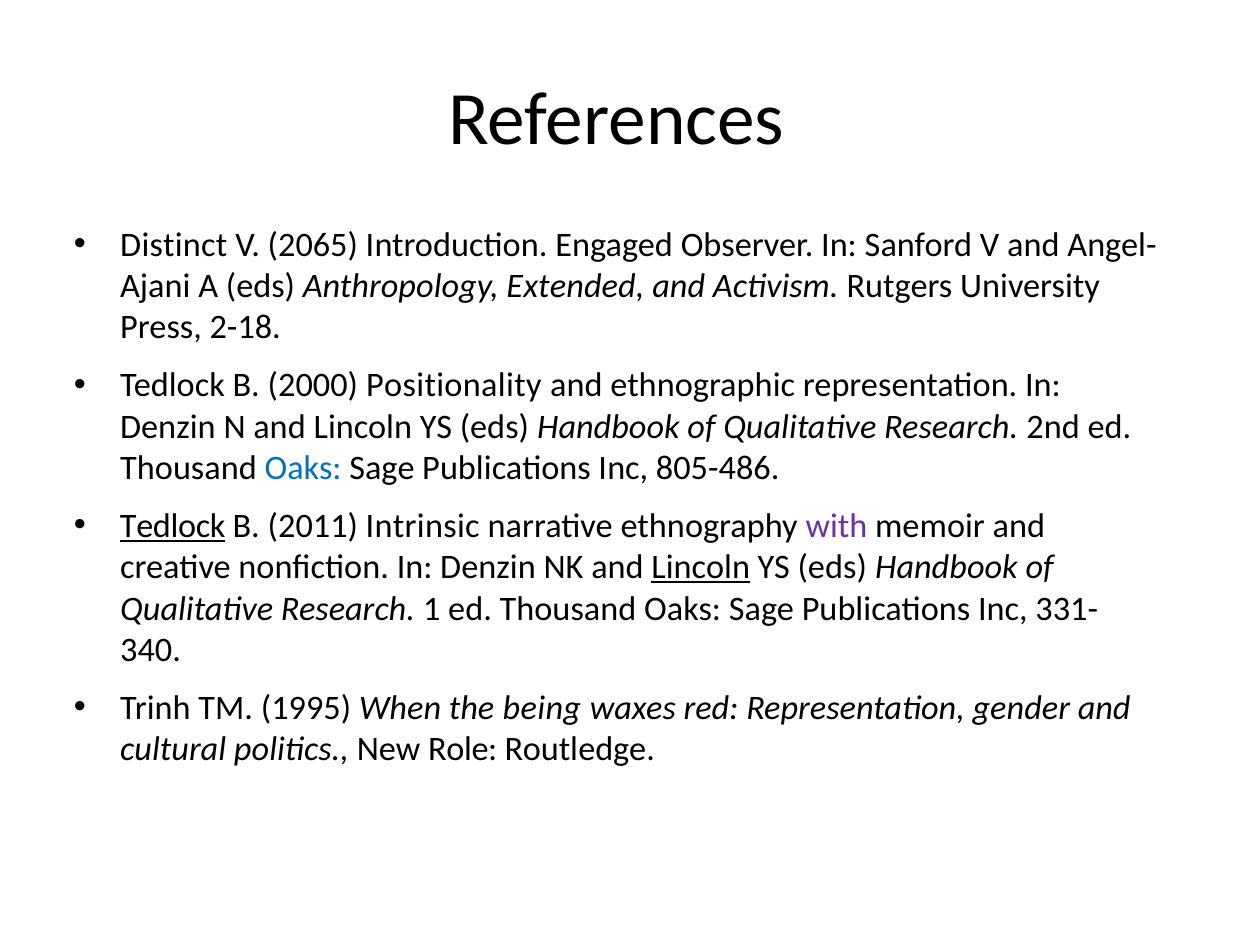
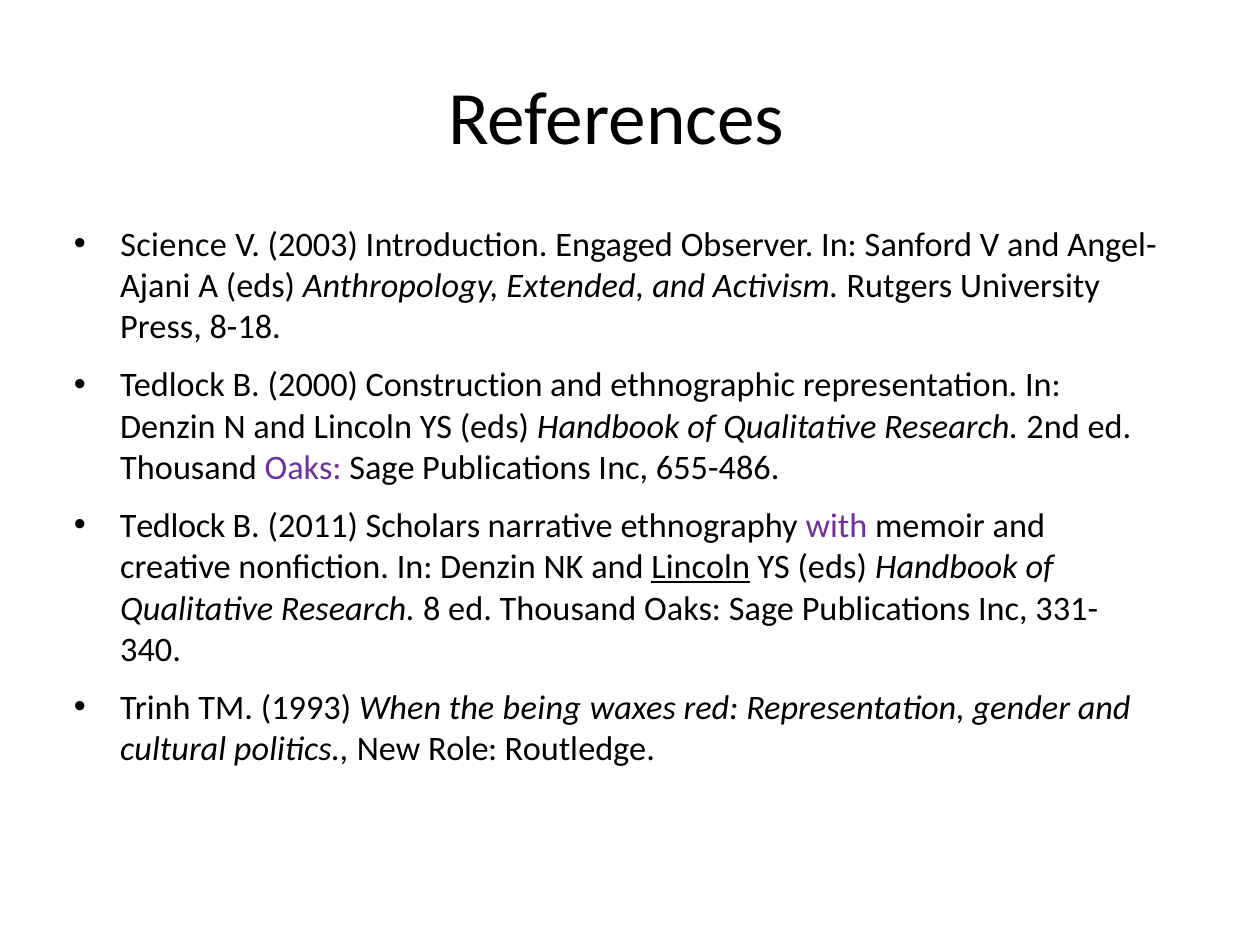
Distinct: Distinct -> Science (174, 245)
2065: 2065 -> 2003 (313, 245)
2-18: 2-18 -> 8-18 (245, 327)
Positionality: Positionality -> Construction (454, 386)
Oaks colour: blue -> purple (303, 468)
805-486: 805-486 -> 655-486 (718, 468)
Tedlock underline: present -> none (173, 526)
Intrinsic: Intrinsic -> Scholars (423, 526)
1: 1 -> 8 (432, 609)
1995: 1995 -> 1993 (306, 708)
